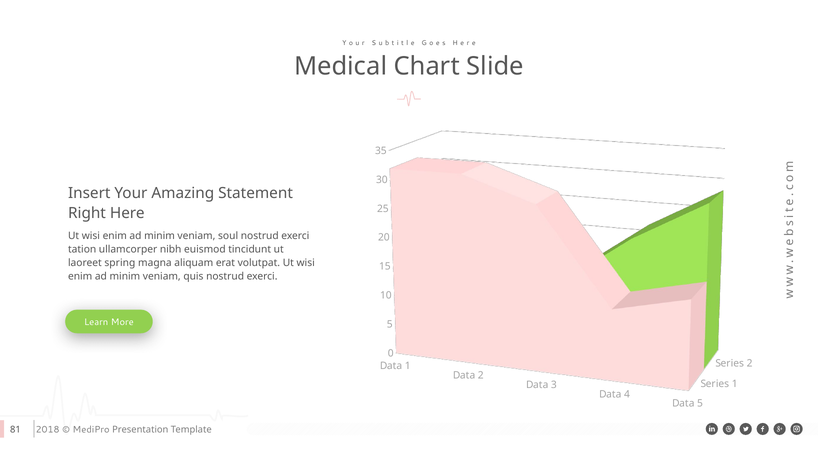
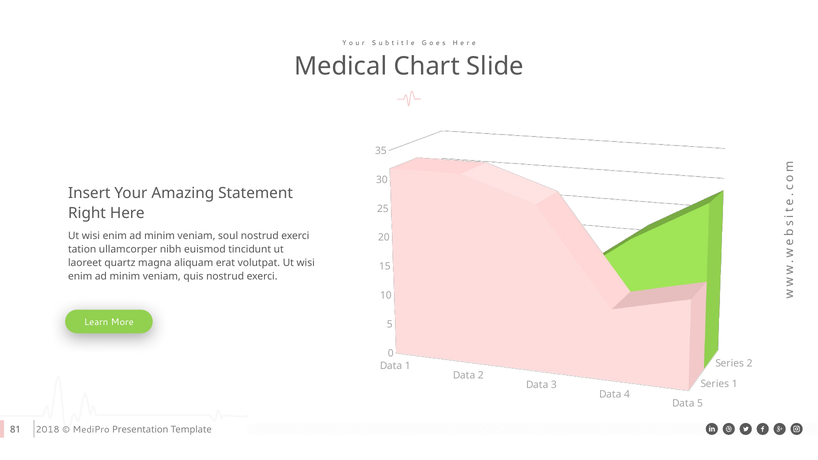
spring: spring -> quartz (120, 263)
